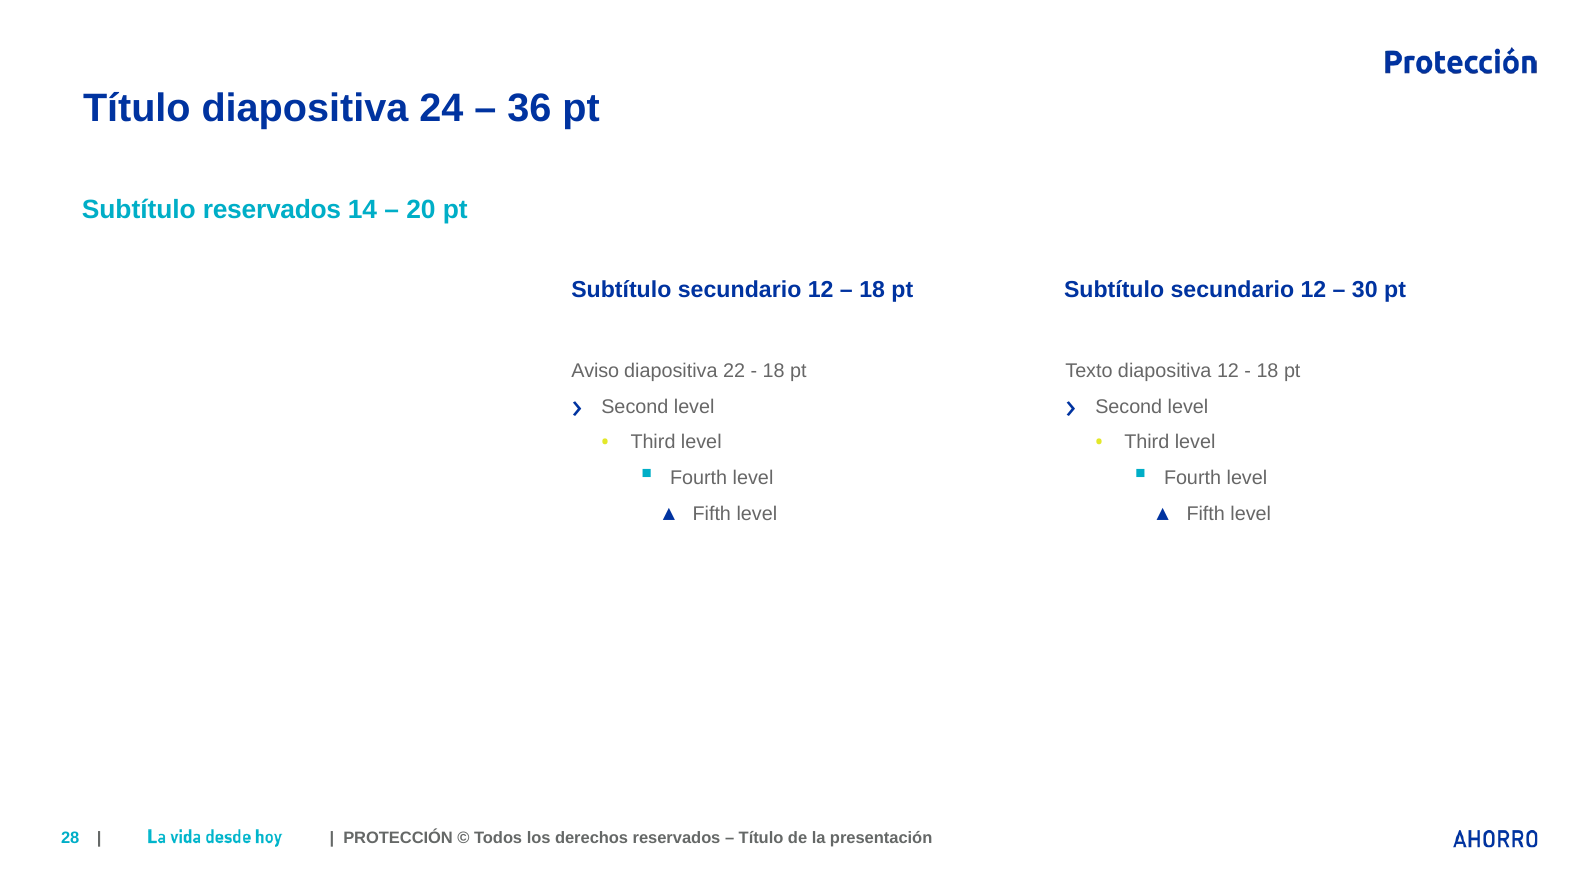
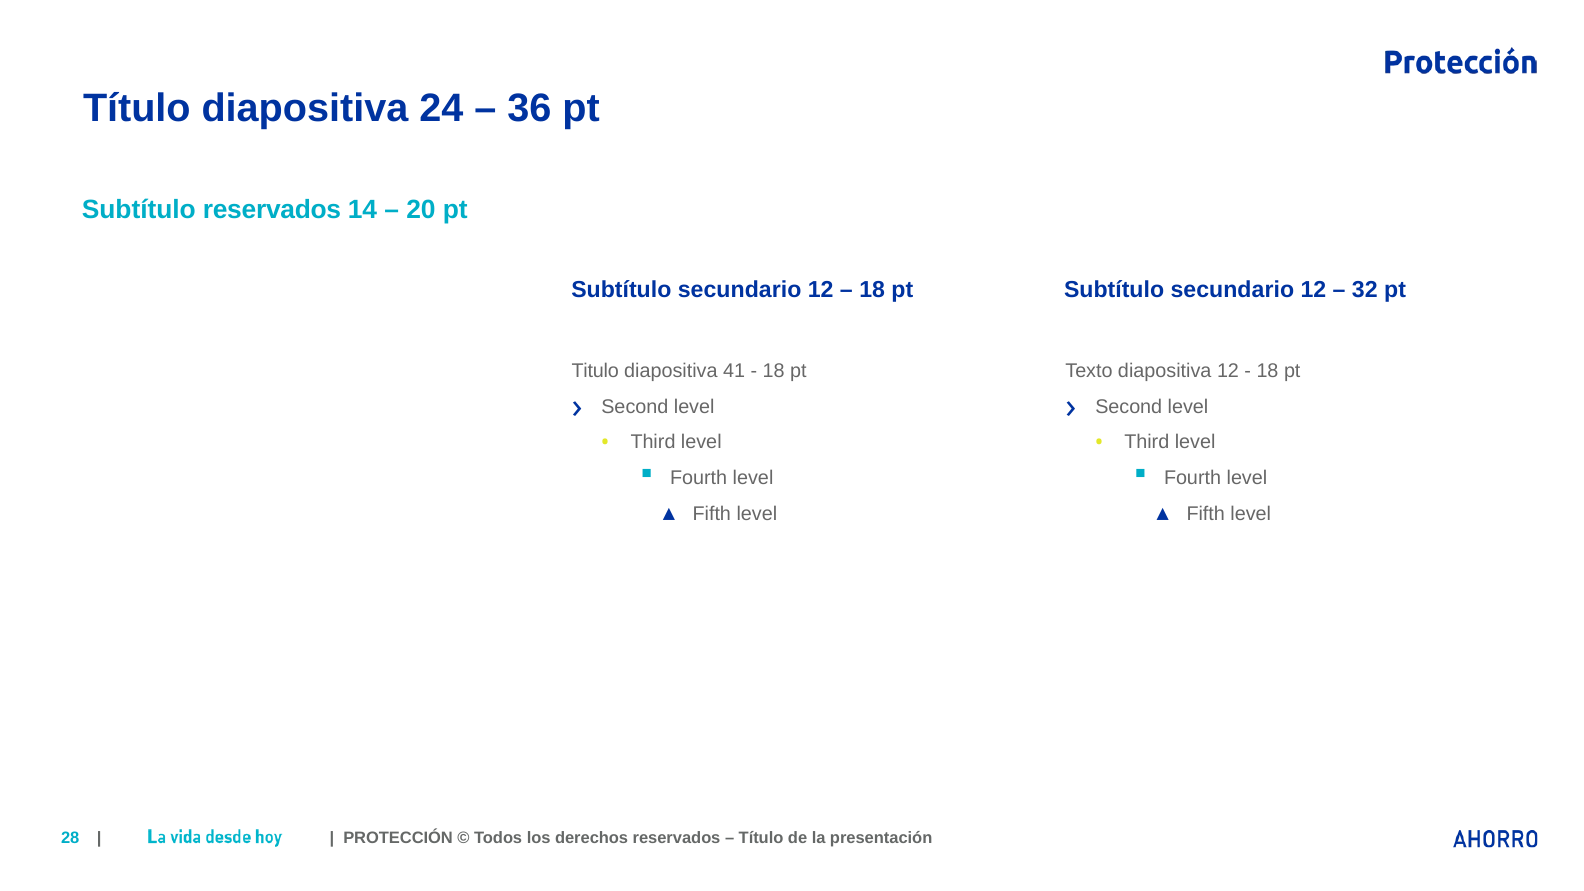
30: 30 -> 32 (1365, 290)
Aviso: Aviso -> Titulo (595, 371)
22: 22 -> 41 (734, 371)
